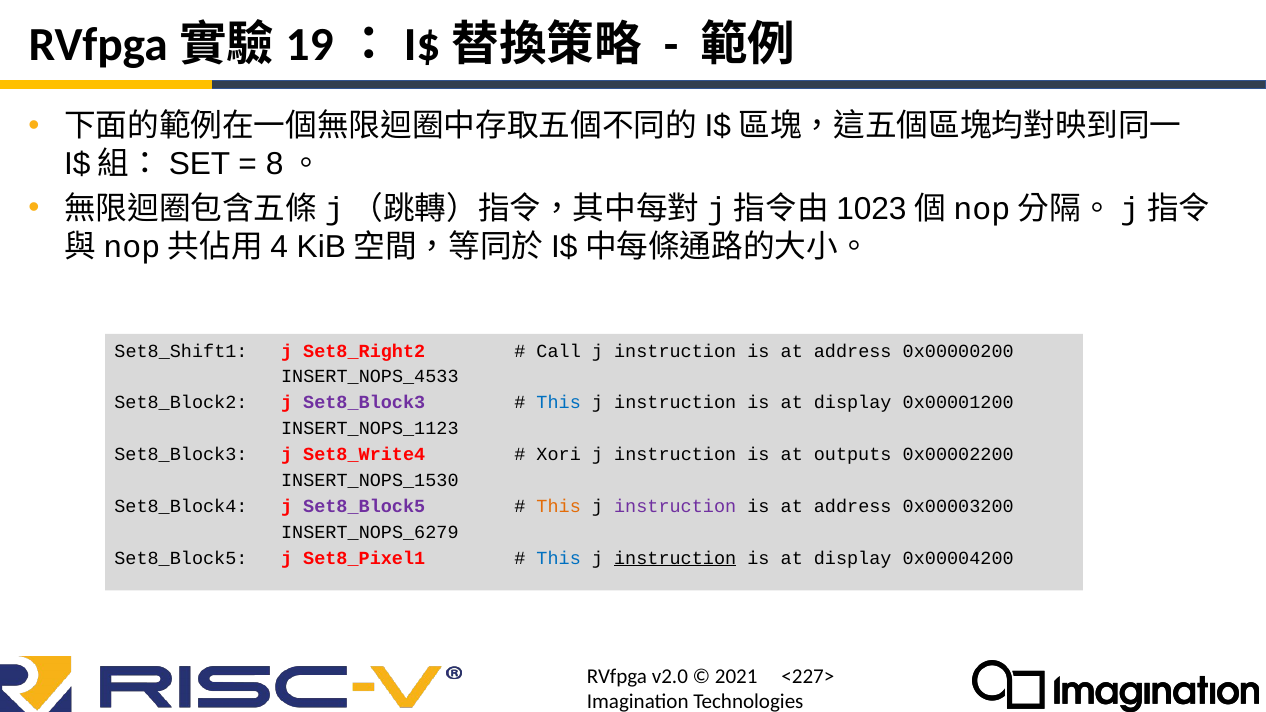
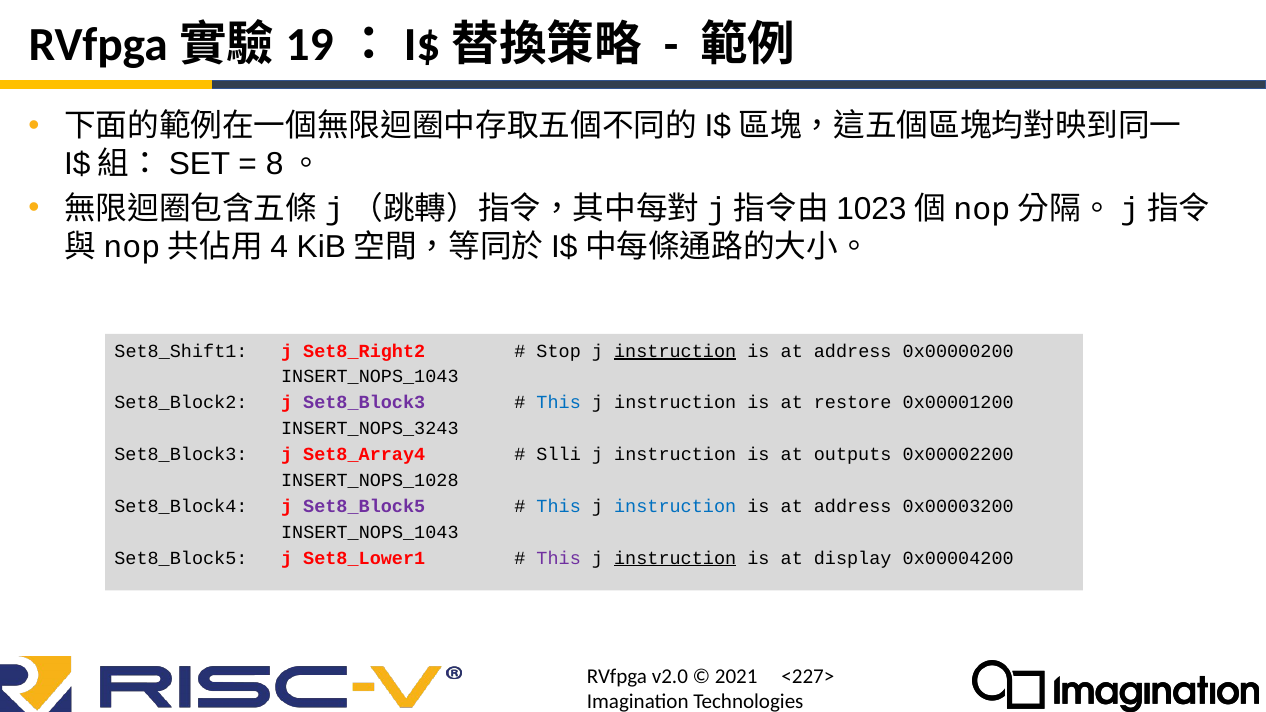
Call: Call -> Stop (559, 351)
instruction underline: none -> present (675, 351)
INSERT_NOPS_4533: INSERT_NOPS_4533 -> INSERT_NOPS_1043 (370, 377)
display: display -> restore (853, 403)
INSERT_NOPS_1123: INSERT_NOPS_1123 -> INSERT_NOPS_3243 (370, 429)
Set8_Write4: Set8_Write4 -> Set8_Array4 (364, 455)
Xori: Xori -> Slli (559, 455)
INSERT_NOPS_1530: INSERT_NOPS_1530 -> INSERT_NOPS_1028 (370, 480)
This colour: orange -> blue (559, 506)
instruction colour: purple -> blue (675, 506)
INSERT_NOPS_6279: INSERT_NOPS_6279 -> INSERT_NOPS_1043 (370, 532)
Set8_Pixel1: Set8_Pixel1 -> Set8_Lower1 (364, 558)
This colour: blue -> purple (559, 558)
